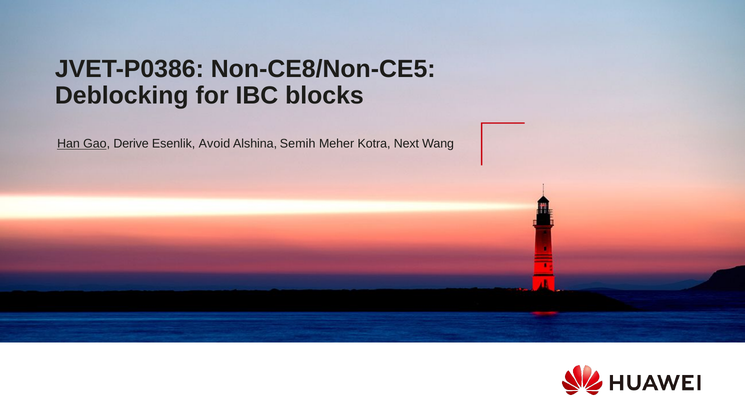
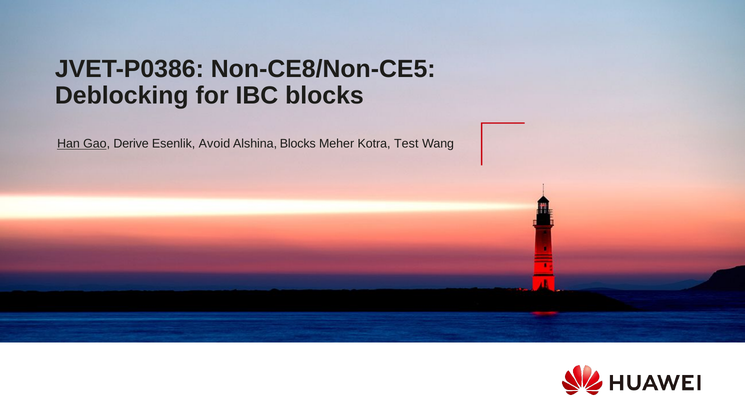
Alshina Semih: Semih -> Blocks (298, 144)
Next: Next -> Test (406, 144)
